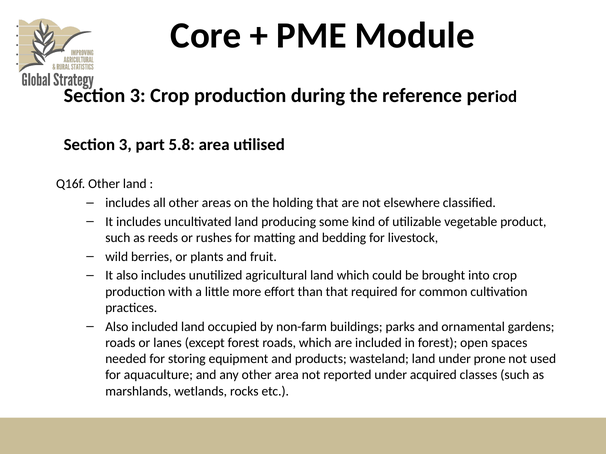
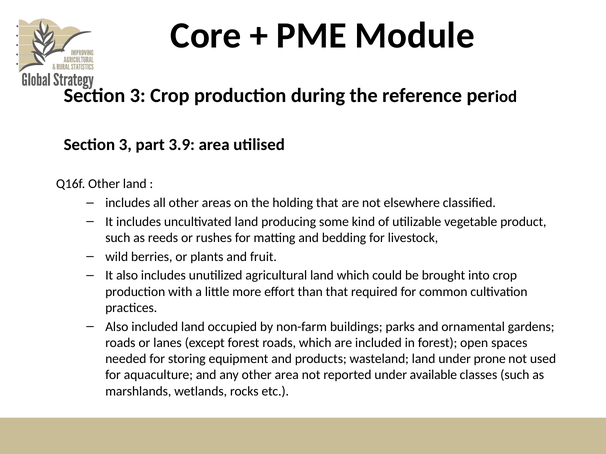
5.8: 5.8 -> 3.9 (182, 145)
acquired: acquired -> available (433, 375)
